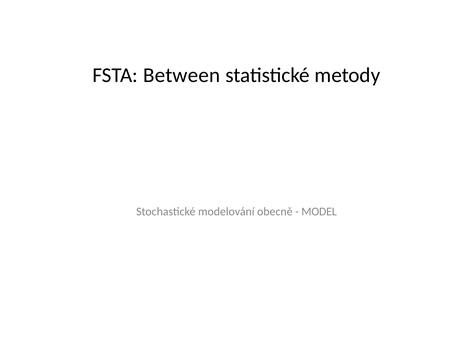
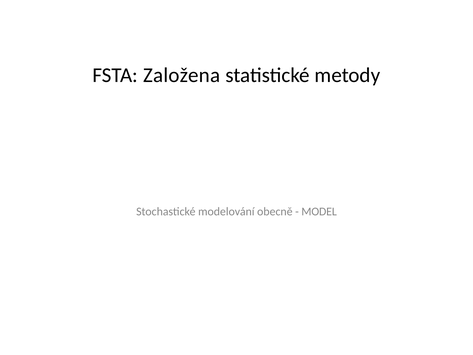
Between: Between -> Založena (182, 75)
